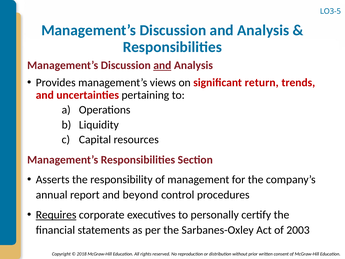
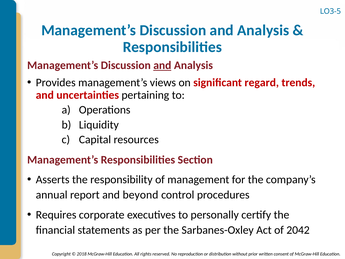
return: return -> regard (262, 83)
Requires underline: present -> none (56, 215)
2003: 2003 -> 2042 (298, 230)
